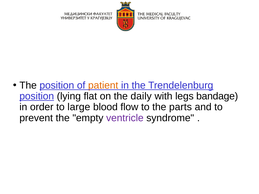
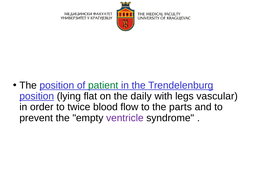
patient colour: orange -> green (103, 85)
bandage: bandage -> vascular (217, 96)
large: large -> twice (79, 107)
